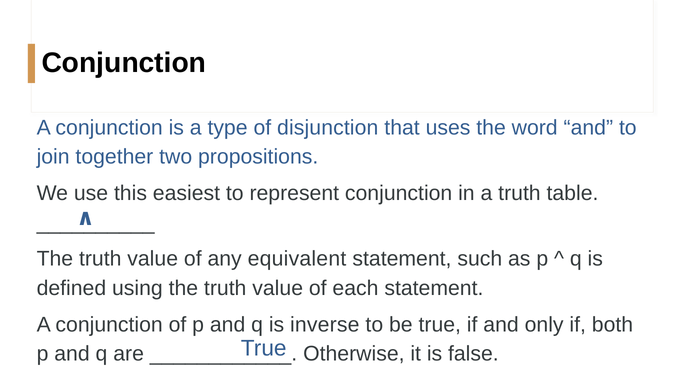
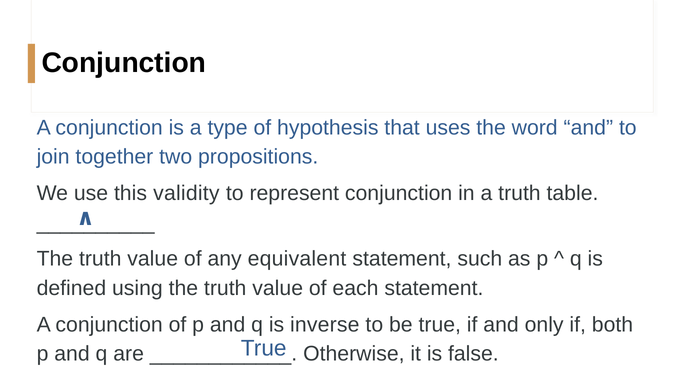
disjunction: disjunction -> hypothesis (328, 128)
easiest: easiest -> validity (186, 193)
